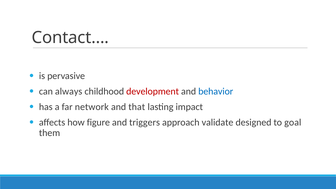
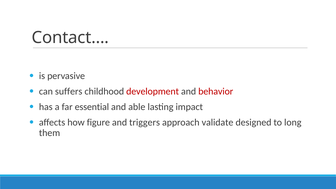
always: always -> suffers (69, 91)
behavior colour: blue -> red (216, 91)
network: network -> essential (92, 107)
that: that -> able (137, 107)
goal: goal -> long (293, 122)
